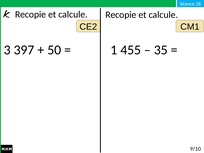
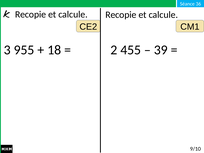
397: 397 -> 955 (24, 50)
50: 50 -> 18 (54, 50)
1: 1 -> 2 (114, 50)
35: 35 -> 39 (161, 50)
